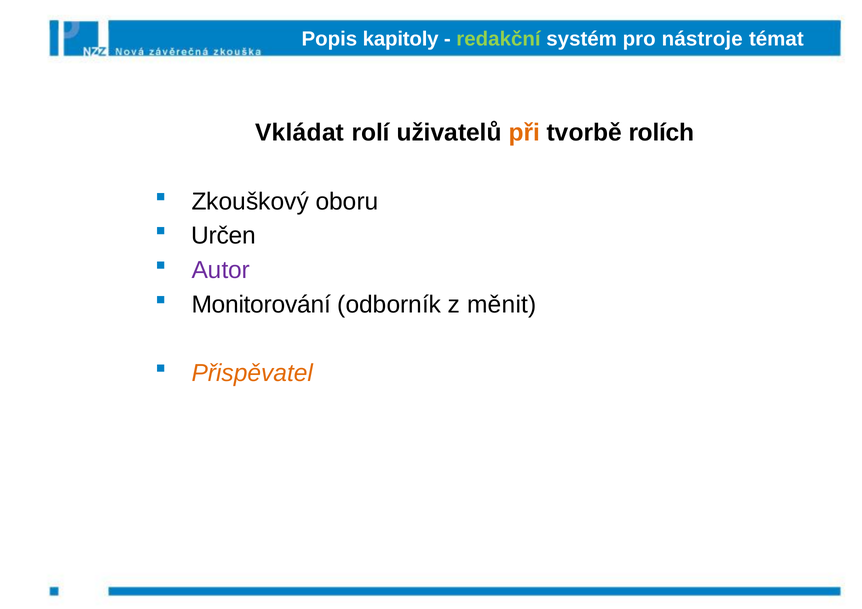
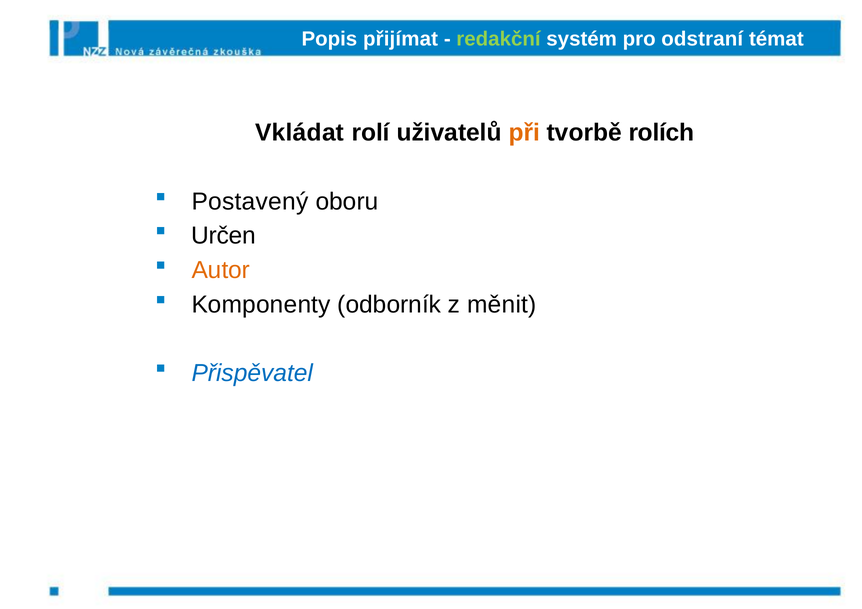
kapitoly: kapitoly -> přijímat (401, 39)
nástroje: nástroje -> odstraní (702, 39)
Zkouškový: Zkouškový -> Postavený (250, 202)
Autor colour: purple -> orange (221, 270)
Monitorování: Monitorování -> Komponenty (261, 305)
Přispěvatel colour: orange -> blue (252, 374)
